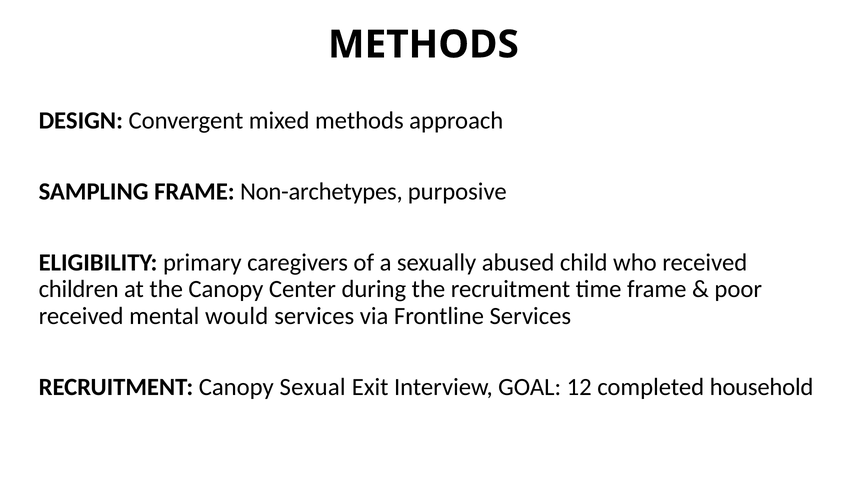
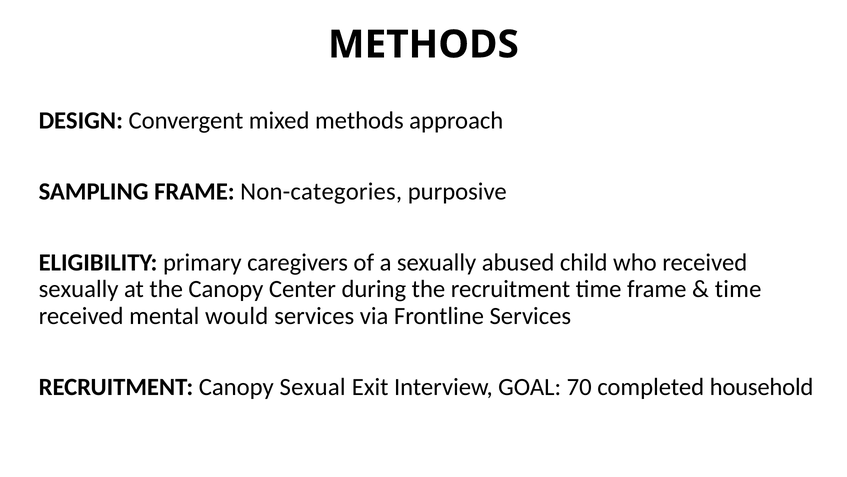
Non-archetypes: Non-archetypes -> Non-categories (321, 191)
children: children -> sexually (79, 289)
poor: poor -> time (738, 289)
12: 12 -> 70 (579, 386)
